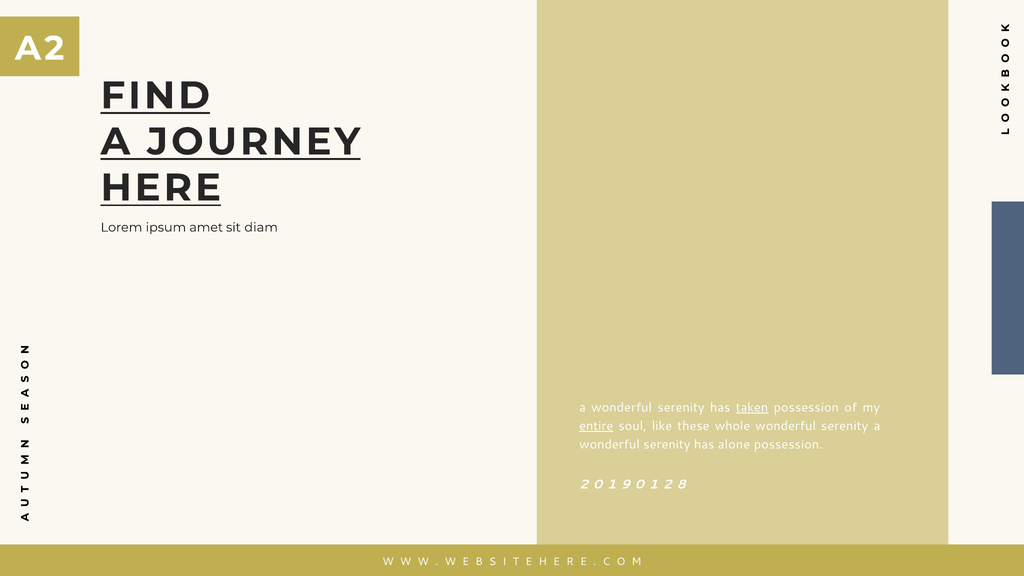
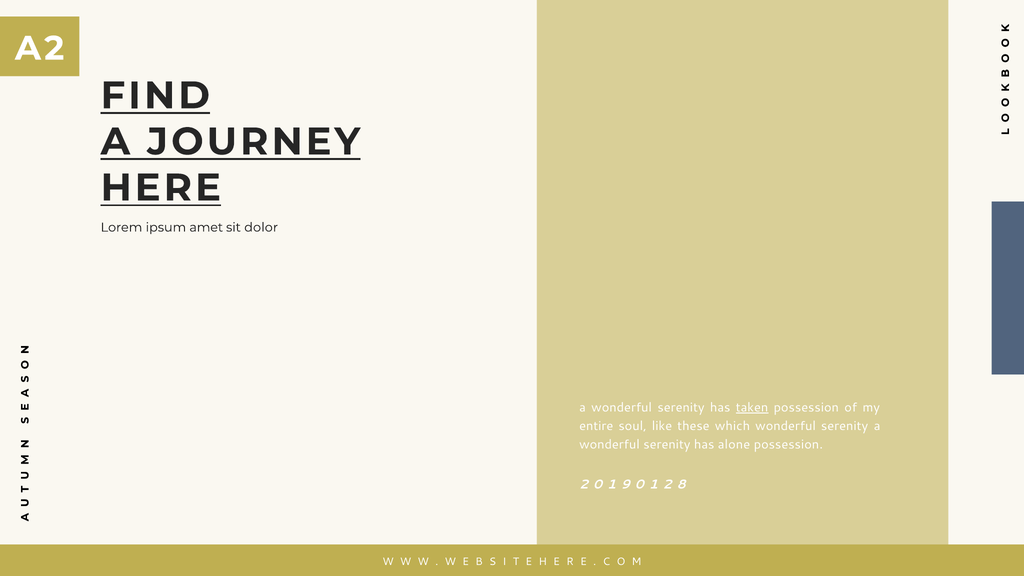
diam: diam -> dolor (261, 227)
entire underline: present -> none (596, 426)
whole: whole -> which (732, 426)
